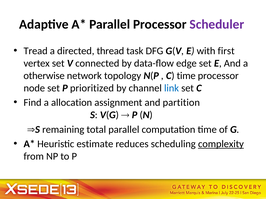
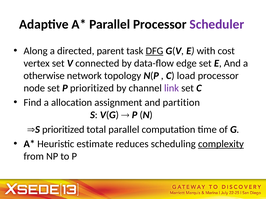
Tread: Tread -> Along (36, 51)
thread: thread -> parent (110, 51)
DFG underline: none -> present (154, 51)
first: first -> cost (226, 51)
C time: time -> load (186, 76)
link colour: blue -> purple (172, 88)
S remaining: remaining -> prioritized (63, 130)
